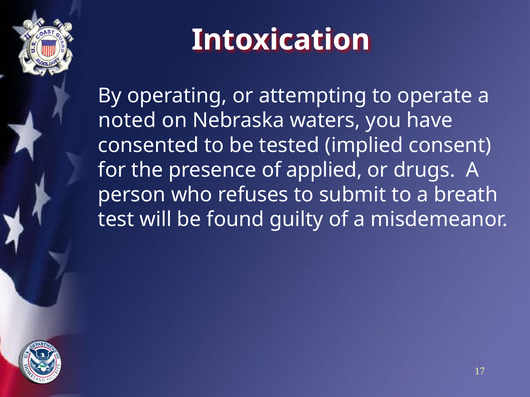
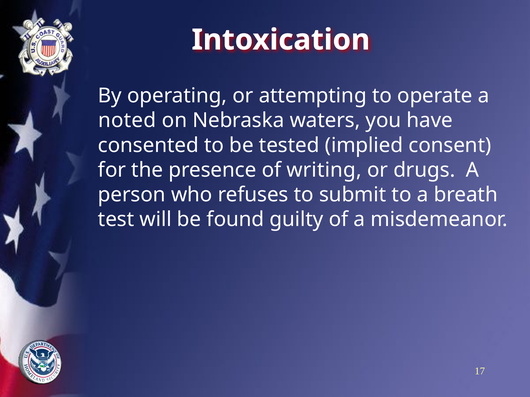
applied: applied -> writing (324, 170)
